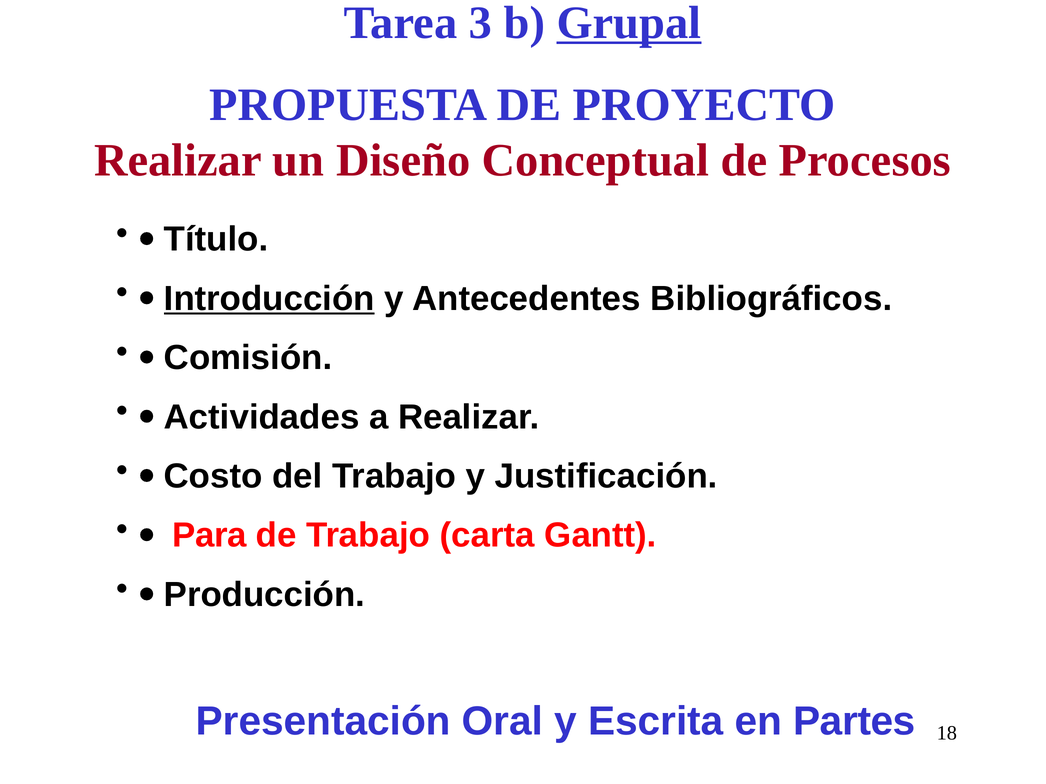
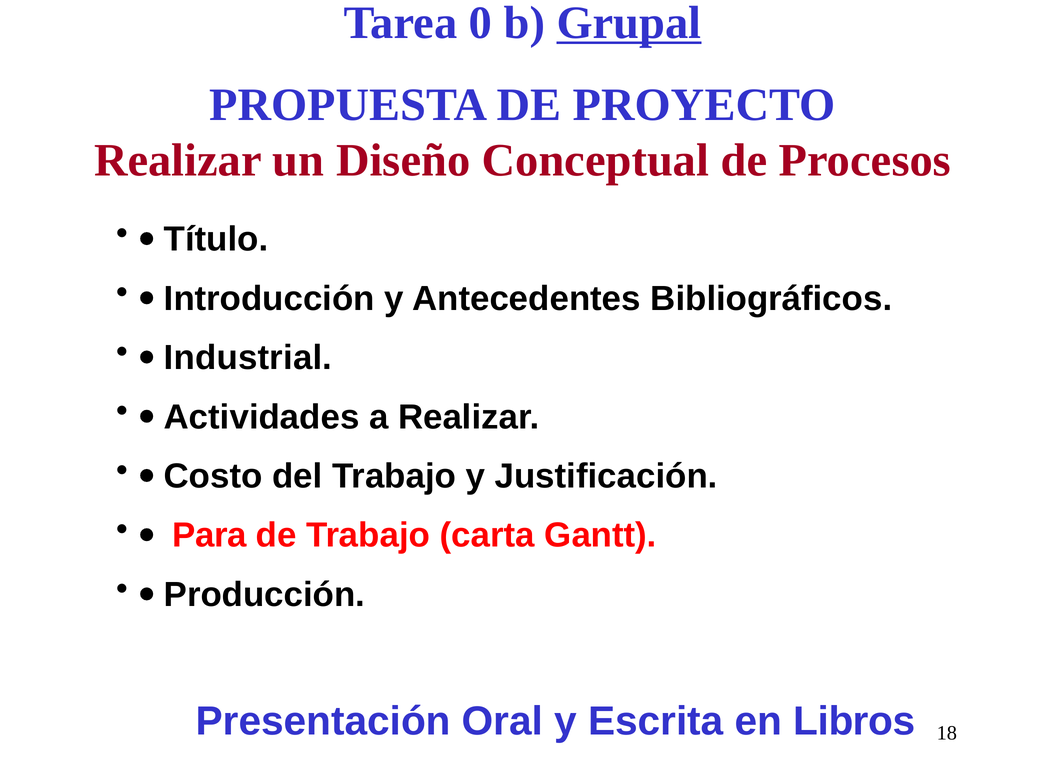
3: 3 -> 0 (481, 23)
Introducción underline: present -> none (269, 299)
Comisión: Comisión -> Industrial (248, 358)
Partes: Partes -> Libros (854, 722)
